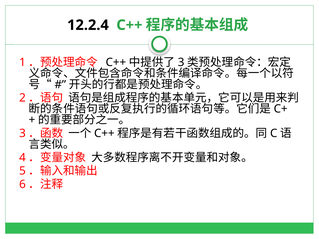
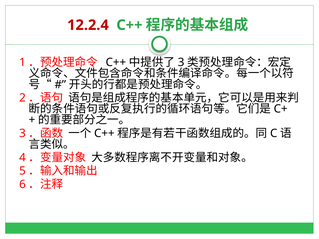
12.2.4 colour: black -> red (88, 25)
